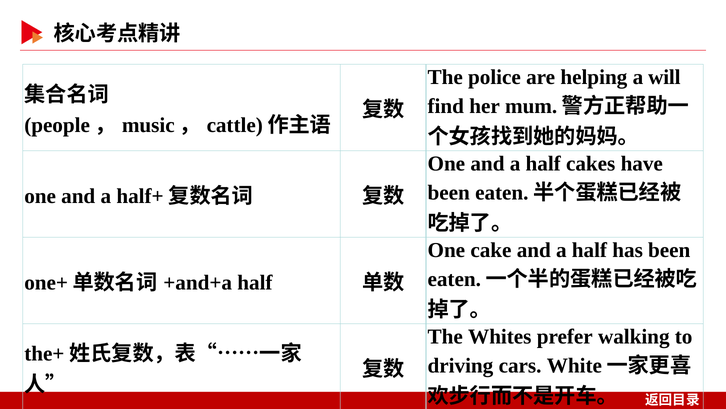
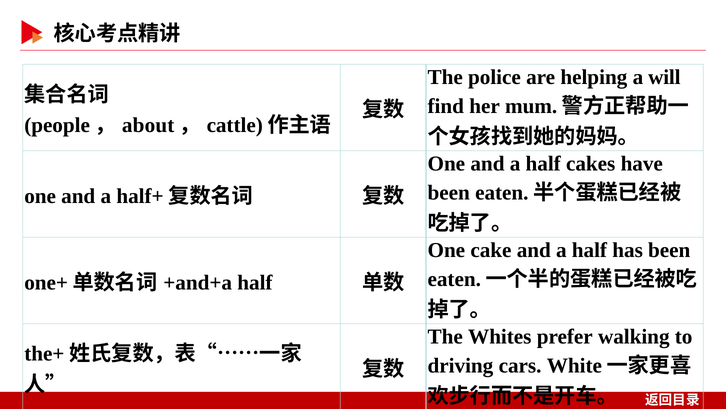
music: music -> about (148, 125)
